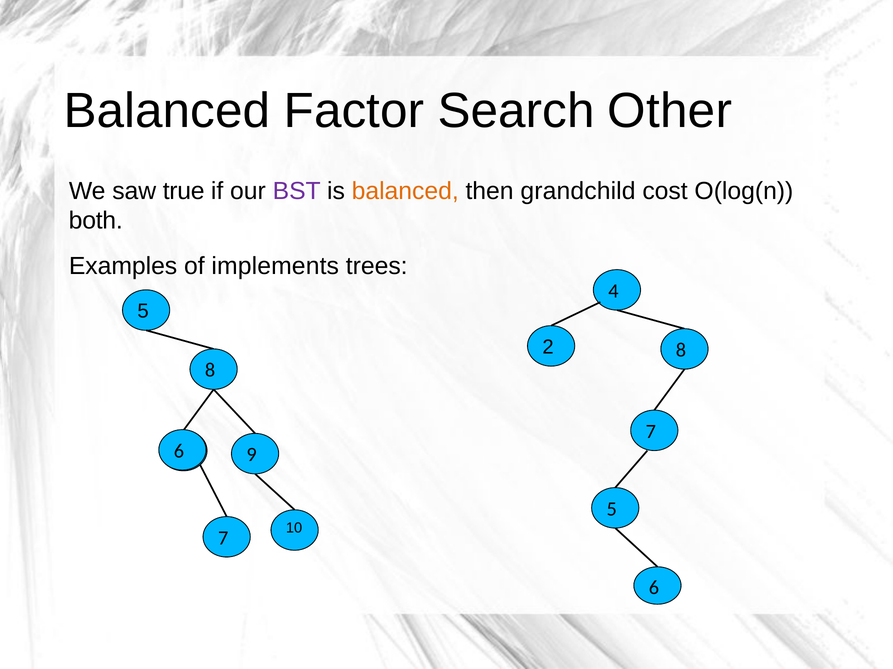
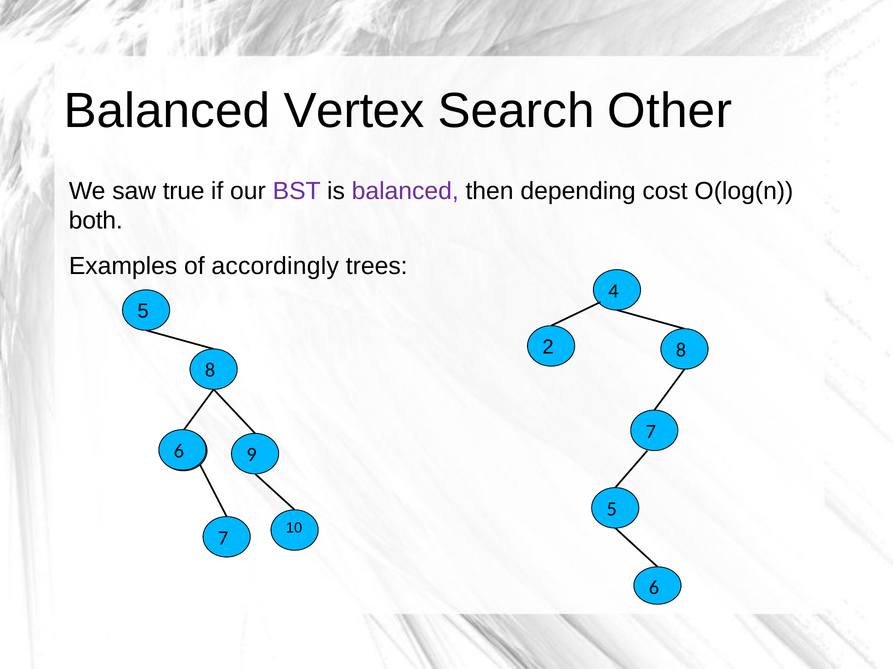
Factor: Factor -> Vertex (354, 111)
balanced colour: orange -> purple (405, 191)
grandchild: grandchild -> depending (578, 191)
implements: implements -> accordingly (275, 266)
